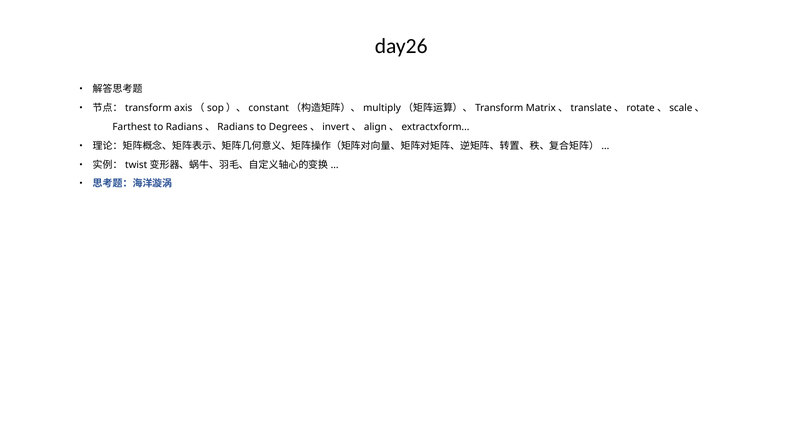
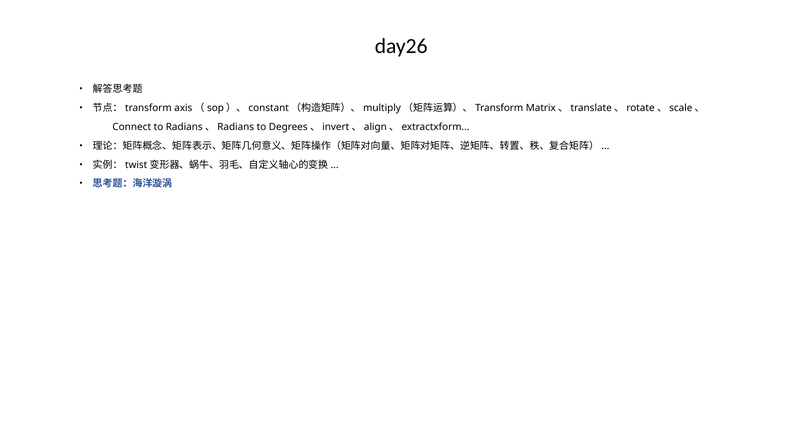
Farthest: Farthest -> Connect (132, 127)
